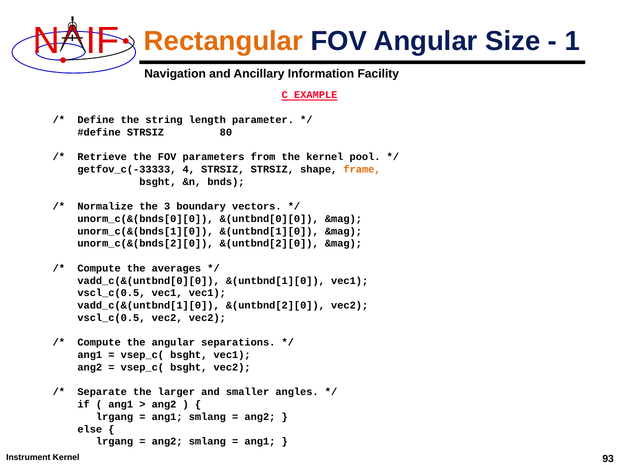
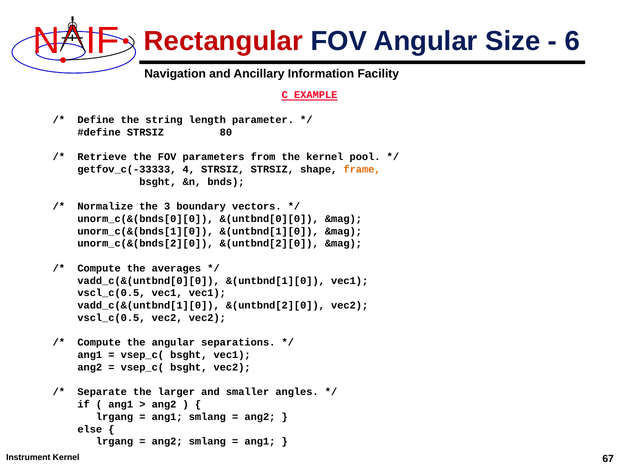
Rectangular colour: orange -> red (223, 41)
1: 1 -> 6 (572, 41)
93: 93 -> 67 (608, 459)
